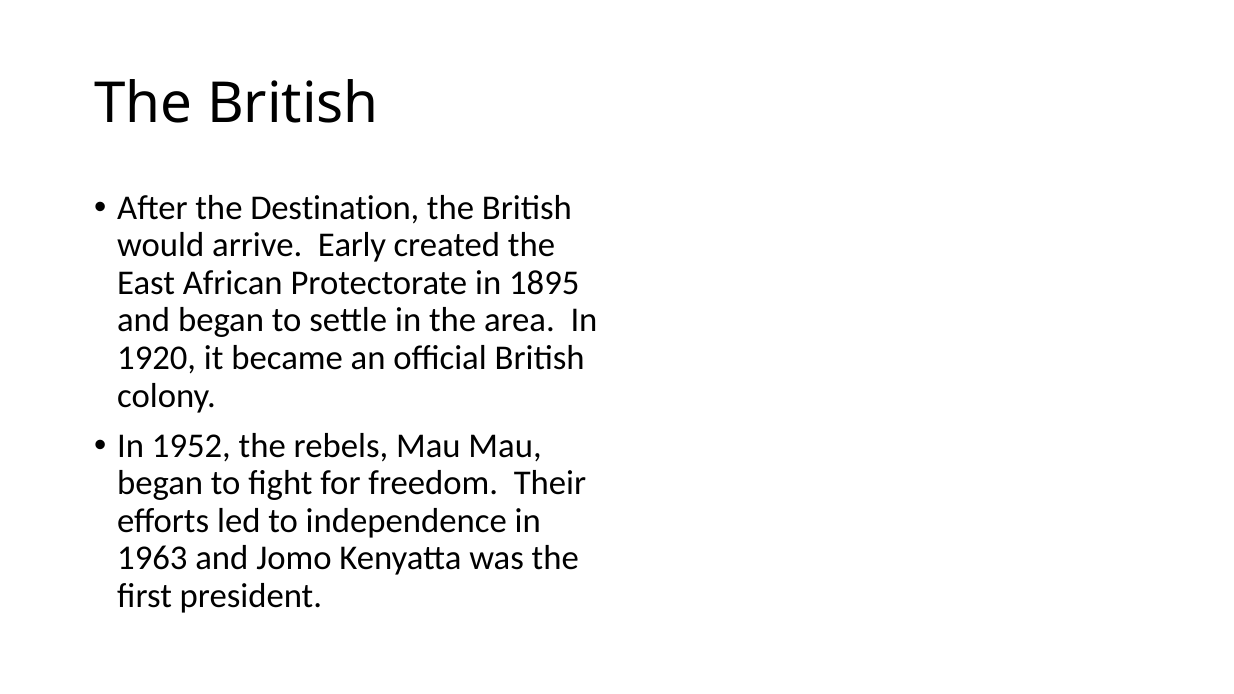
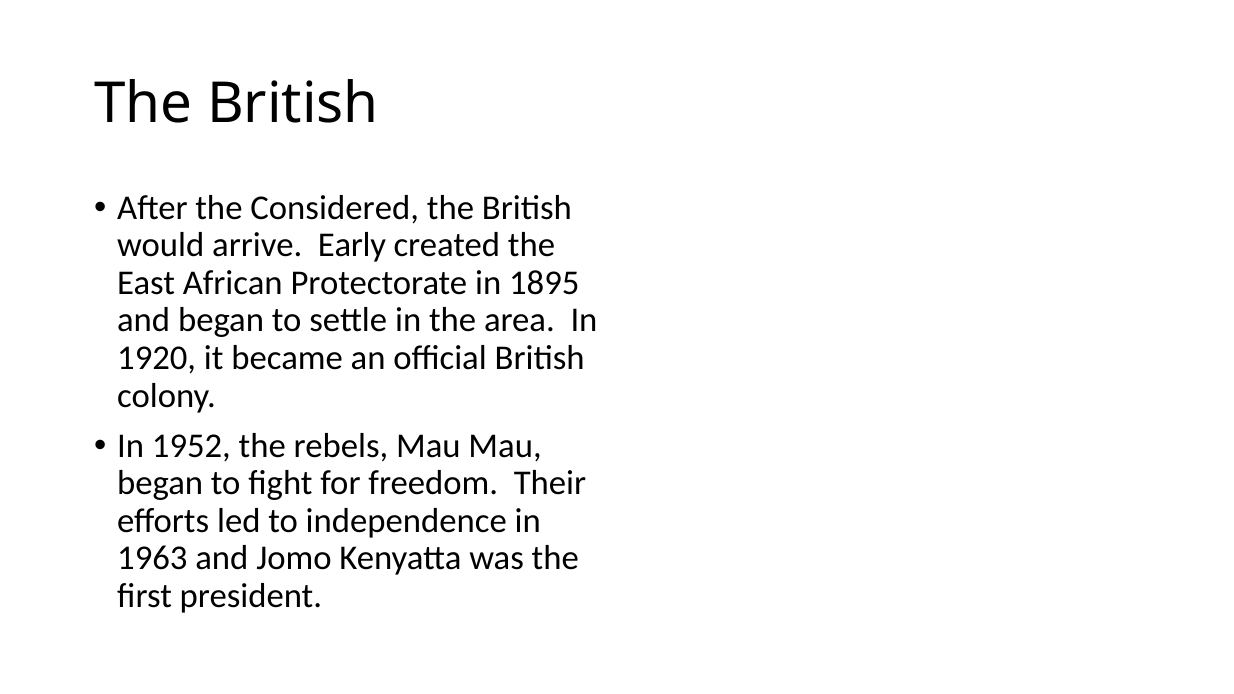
Destination: Destination -> Considered (335, 208)
